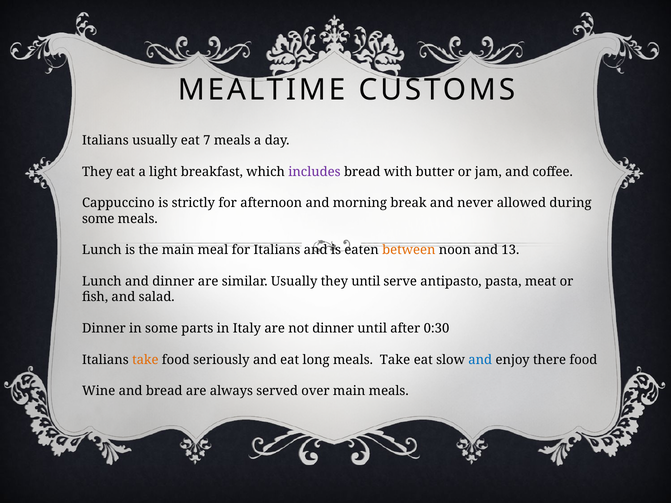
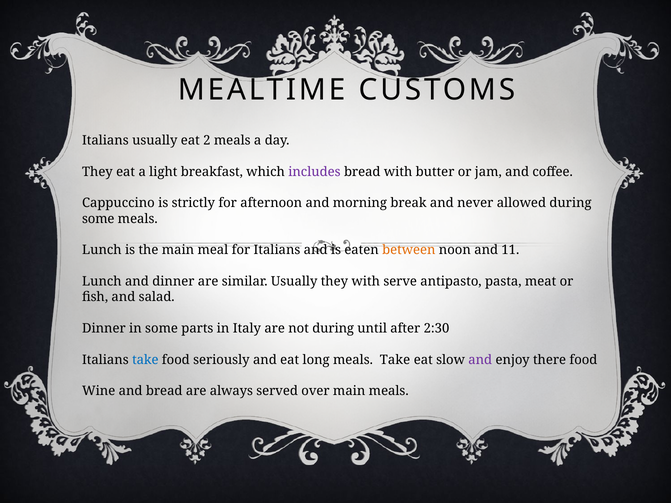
7: 7 -> 2 (207, 141)
13: 13 -> 11 (510, 250)
they until: until -> with (366, 282)
not dinner: dinner -> during (333, 329)
0:30: 0:30 -> 2:30 (437, 329)
take colour: orange -> blue (145, 360)
and colour: blue -> purple (480, 360)
